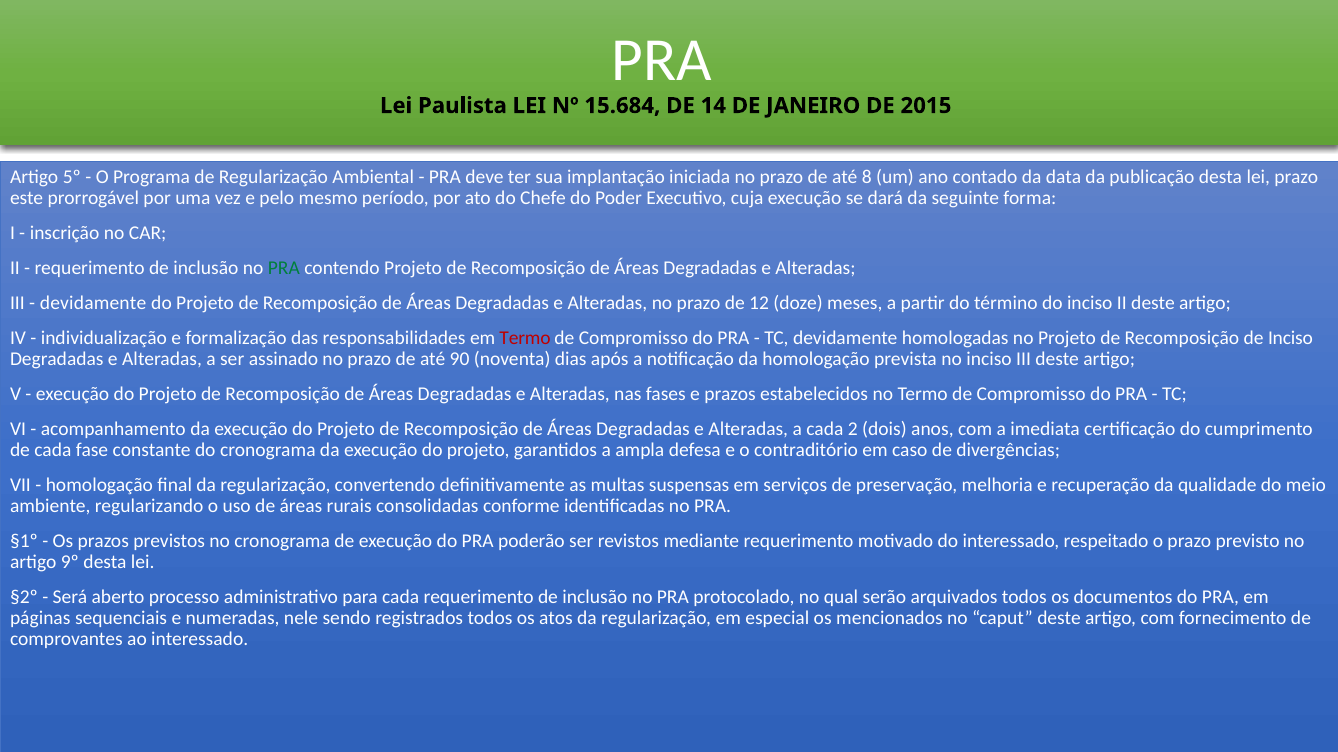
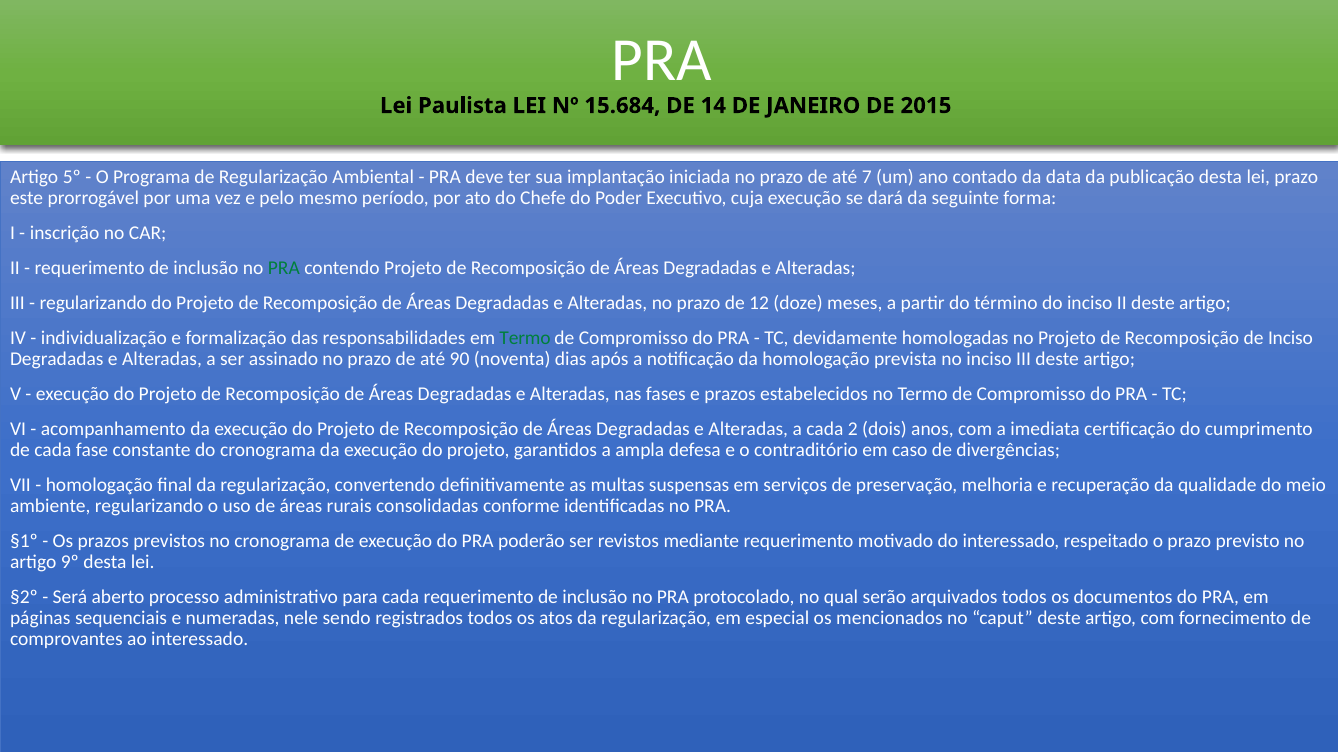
8: 8 -> 7 (867, 177)
devidamente: devidamente -> regularizando (93, 303)
Termo colour: red -> green (525, 338)
